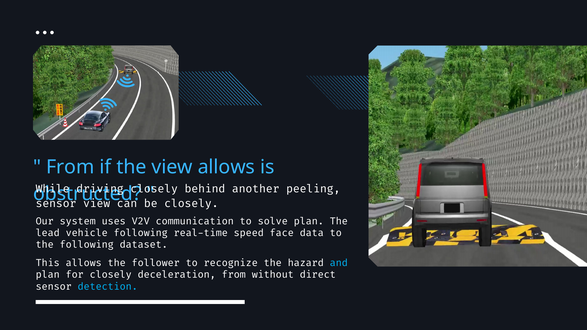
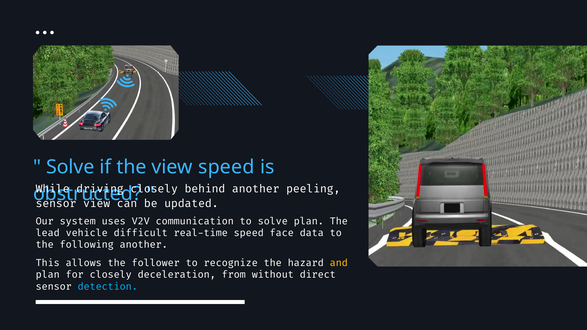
From: From -> Solve (70, 167)
view allows: allows -> speed (226, 167)
closely: closely -> updated (191, 204)
vehicle following: following -> difficult (141, 233)
following dataset: dataset -> another (144, 245)
and colour: light blue -> yellow (339, 263)
